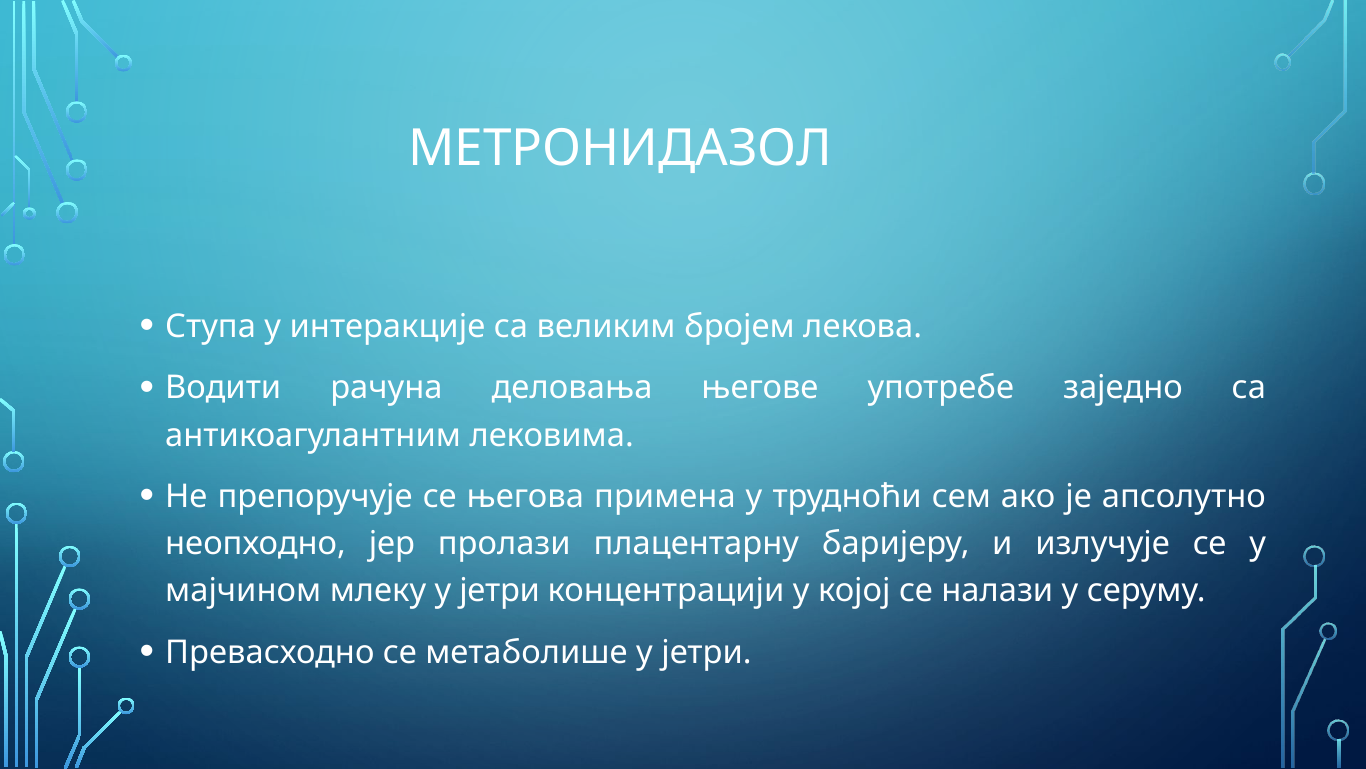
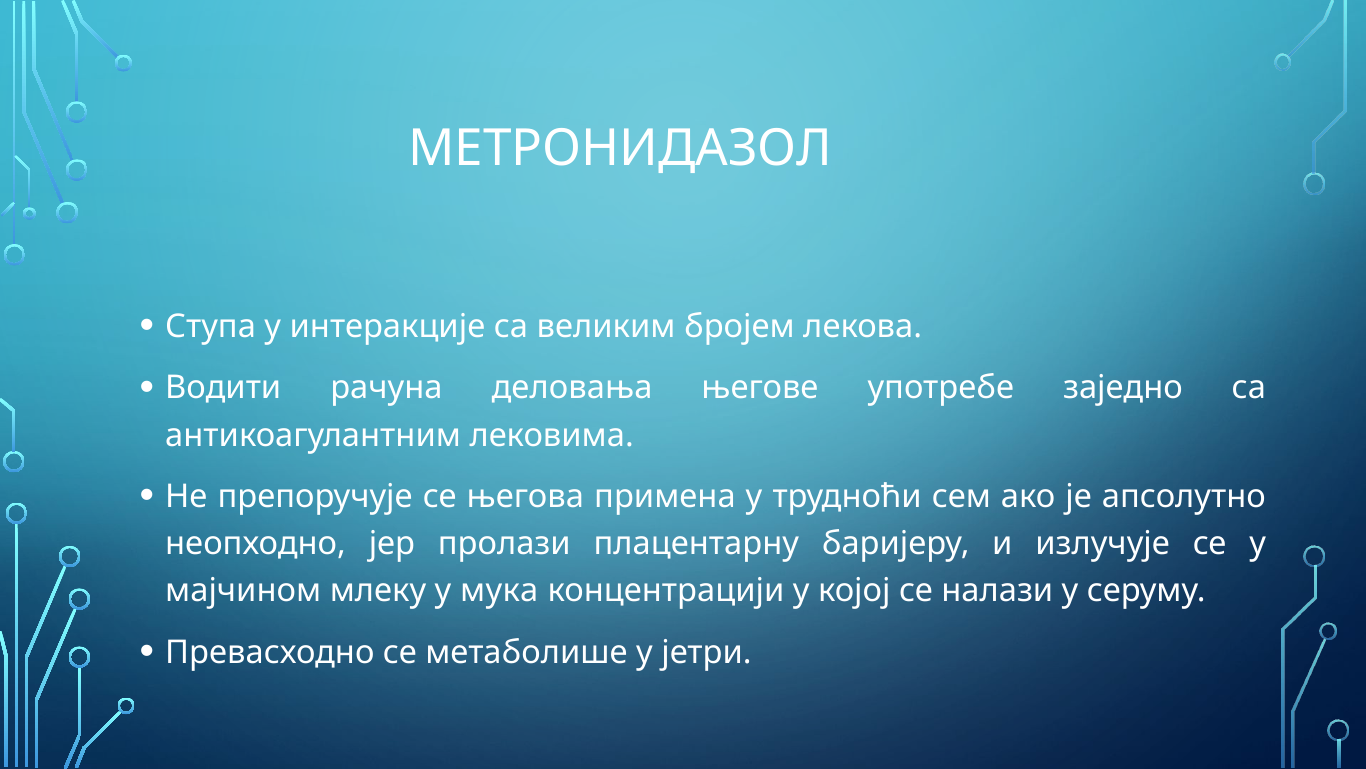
млеку у јетри: јетри -> мука (499, 590)
